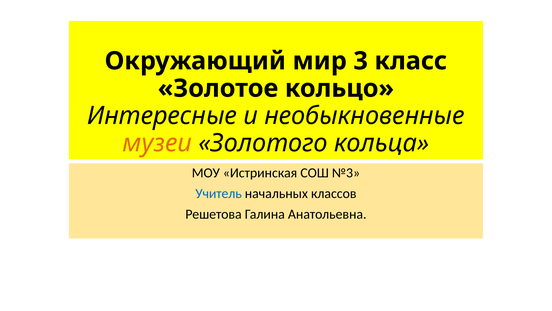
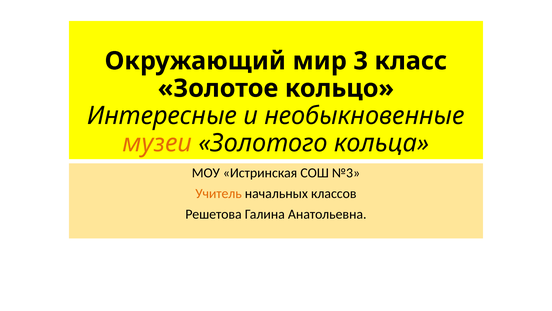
Учитель colour: blue -> orange (219, 193)
